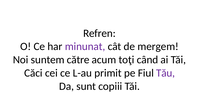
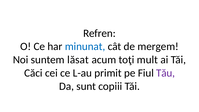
minunat colour: purple -> blue (85, 46)
către: către -> lăsat (78, 60)
când: când -> mult (147, 60)
